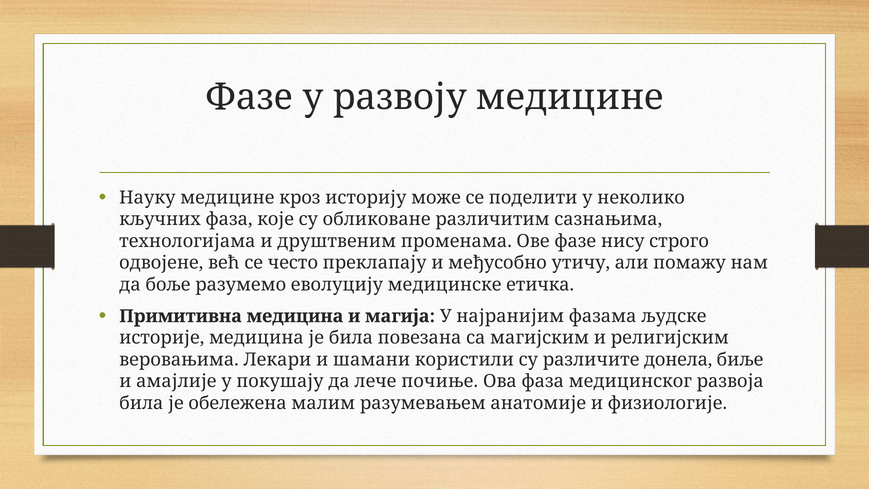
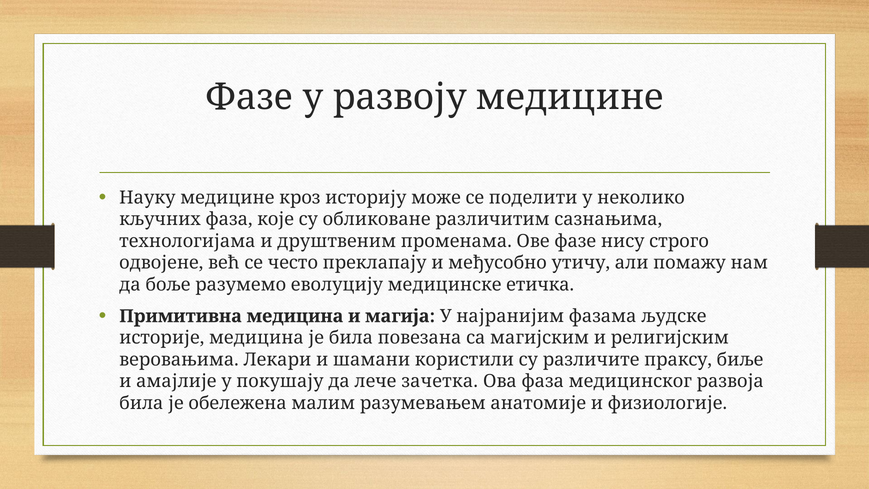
донела: донела -> праксу (678, 360)
почиње: почиње -> зачетка (440, 381)
